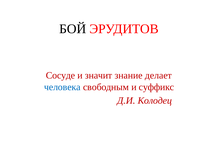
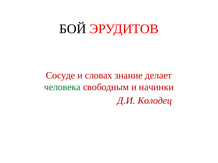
значит: значит -> словах (99, 76)
человека colour: blue -> green (62, 87)
суффикс: суффикс -> начинки (156, 87)
